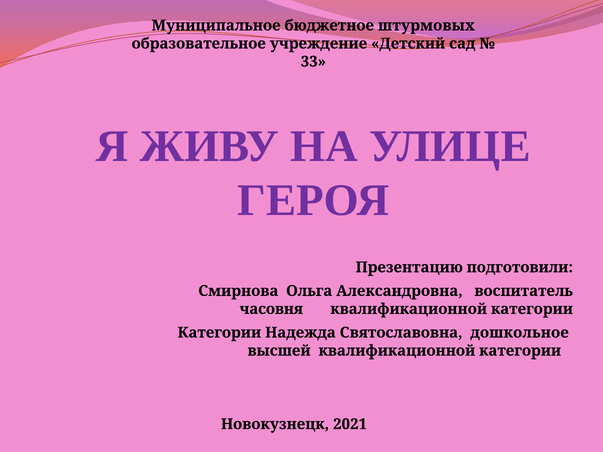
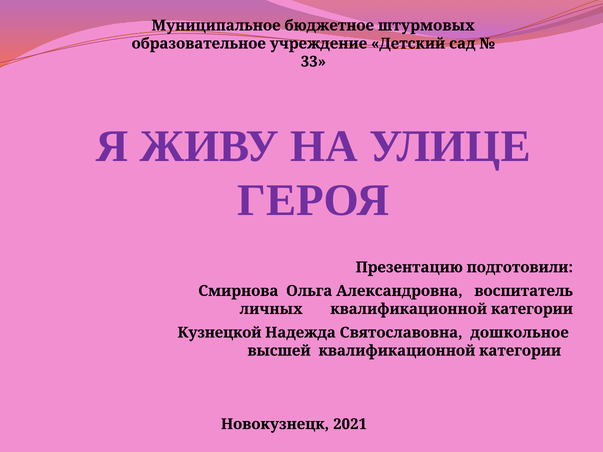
часовня: часовня -> личных (271, 309)
Категории: Категории -> Кузнецкой (219, 333)
